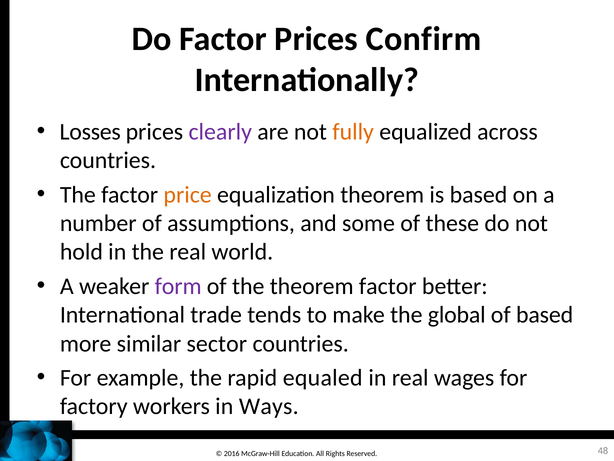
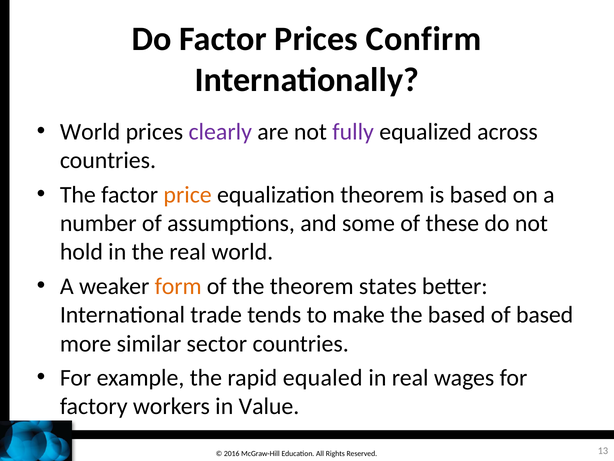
Losses: Losses -> World (90, 132)
fully colour: orange -> purple (353, 132)
form colour: purple -> orange (178, 286)
theorem factor: factor -> states (388, 286)
the global: global -> based (457, 315)
Ways: Ways -> Value (269, 406)
48: 48 -> 13 (603, 450)
